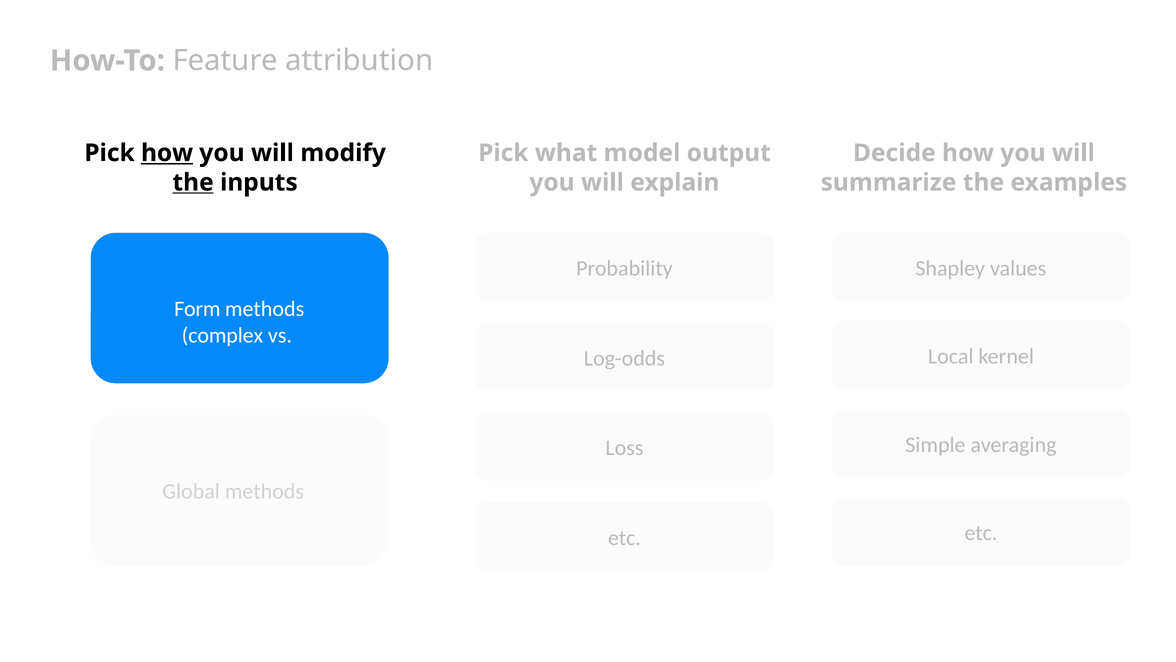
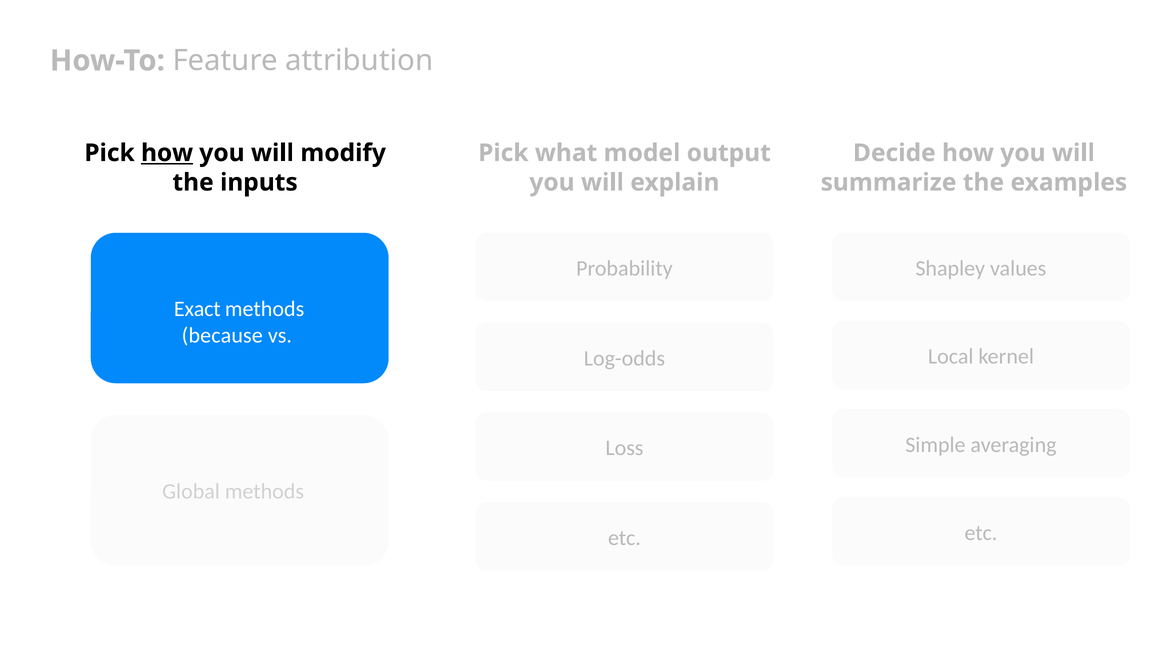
the underline: present -> none (193, 182)
Form: Form -> Exact (197, 309)
complex: complex -> because (222, 335)
